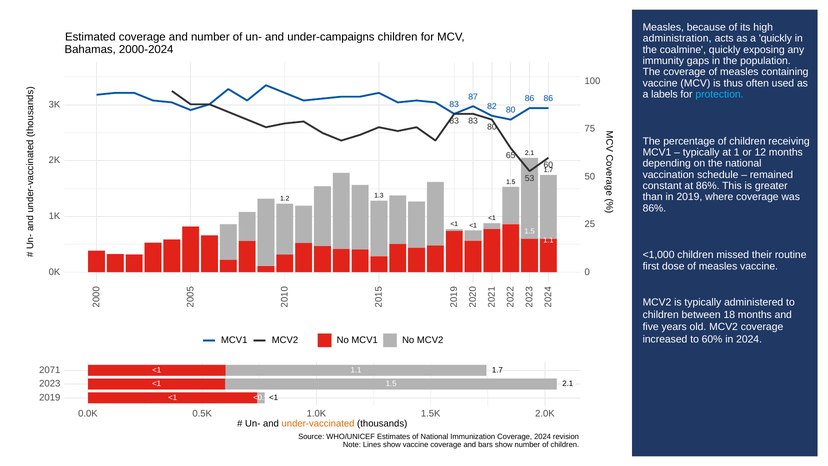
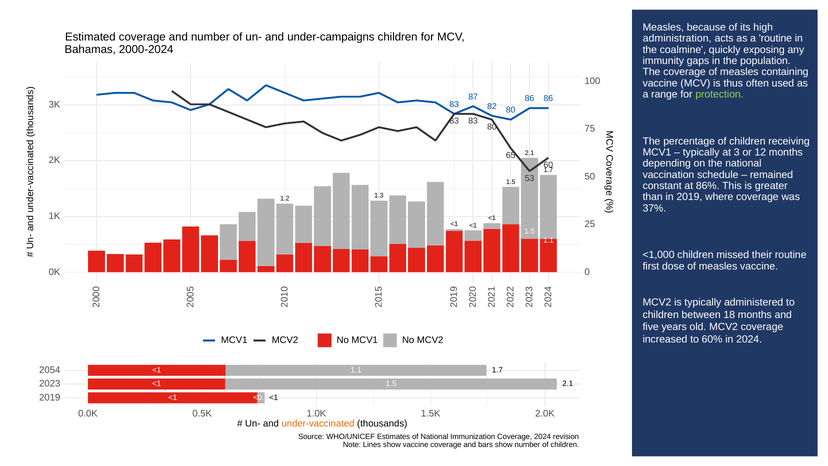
a quickly: quickly -> routine (775, 38)
labels: labels -> range (664, 94)
protection colour: light blue -> light green (720, 94)
at 1: 1 -> 3 (737, 152)
86%: 86% -> 37% (654, 208)
2071: 2071 -> 2054 (50, 370)
